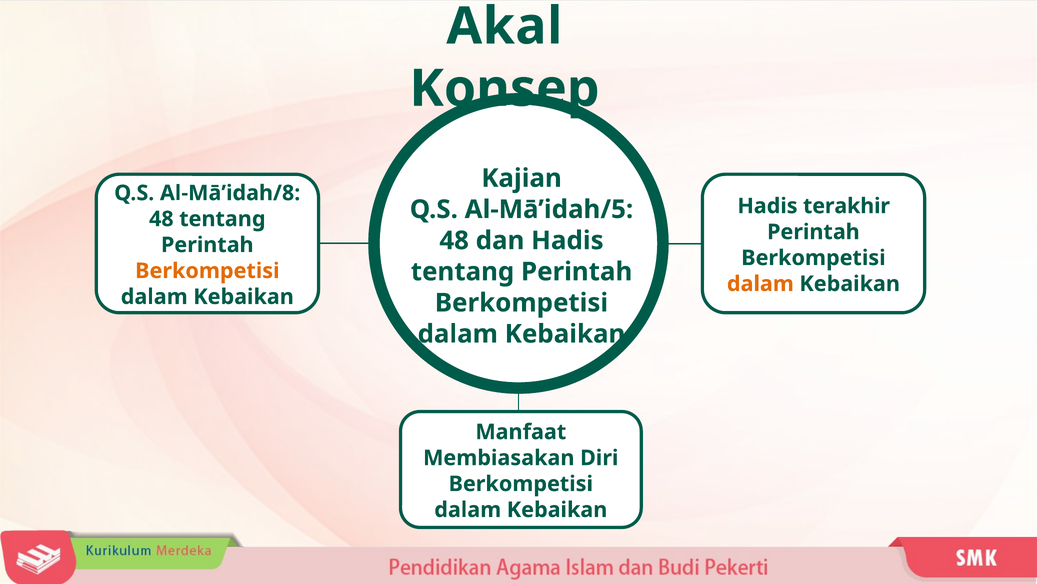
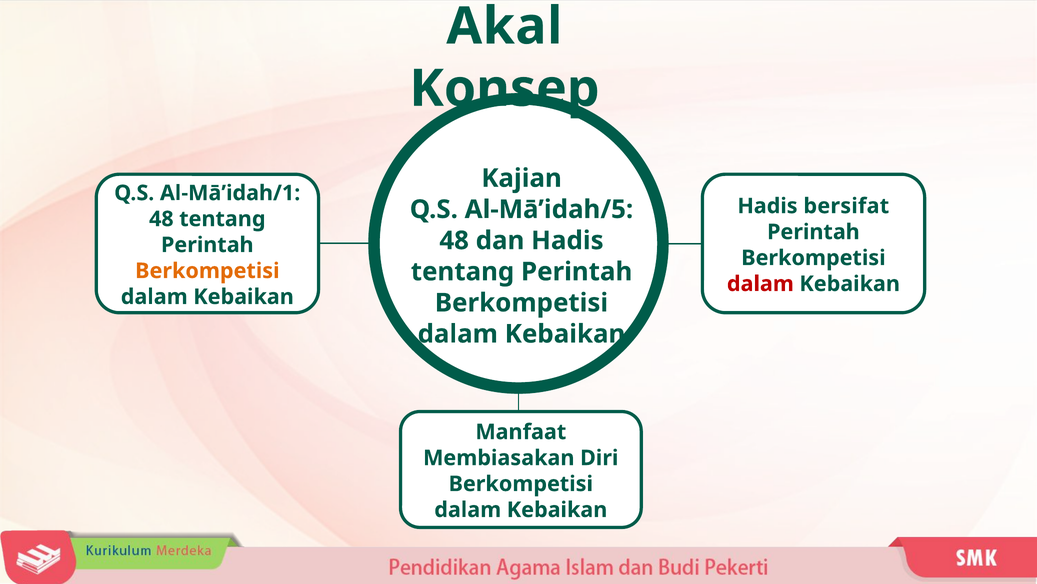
Al-Mā’idah/8: Al-Mā’idah/8 -> Al-Mā’idah/1 (230, 193)
terakhir: terakhir -> bersifat (846, 206)
dalam colour: orange -> red (760, 284)
